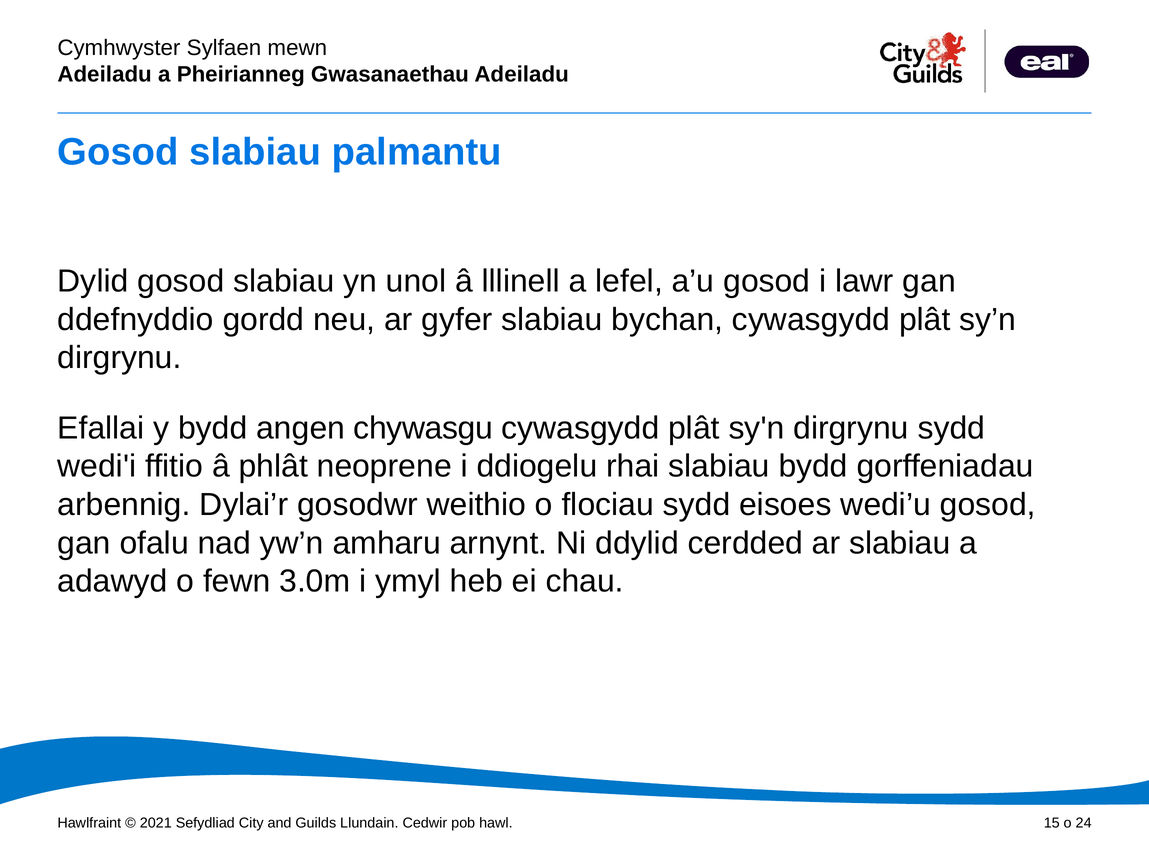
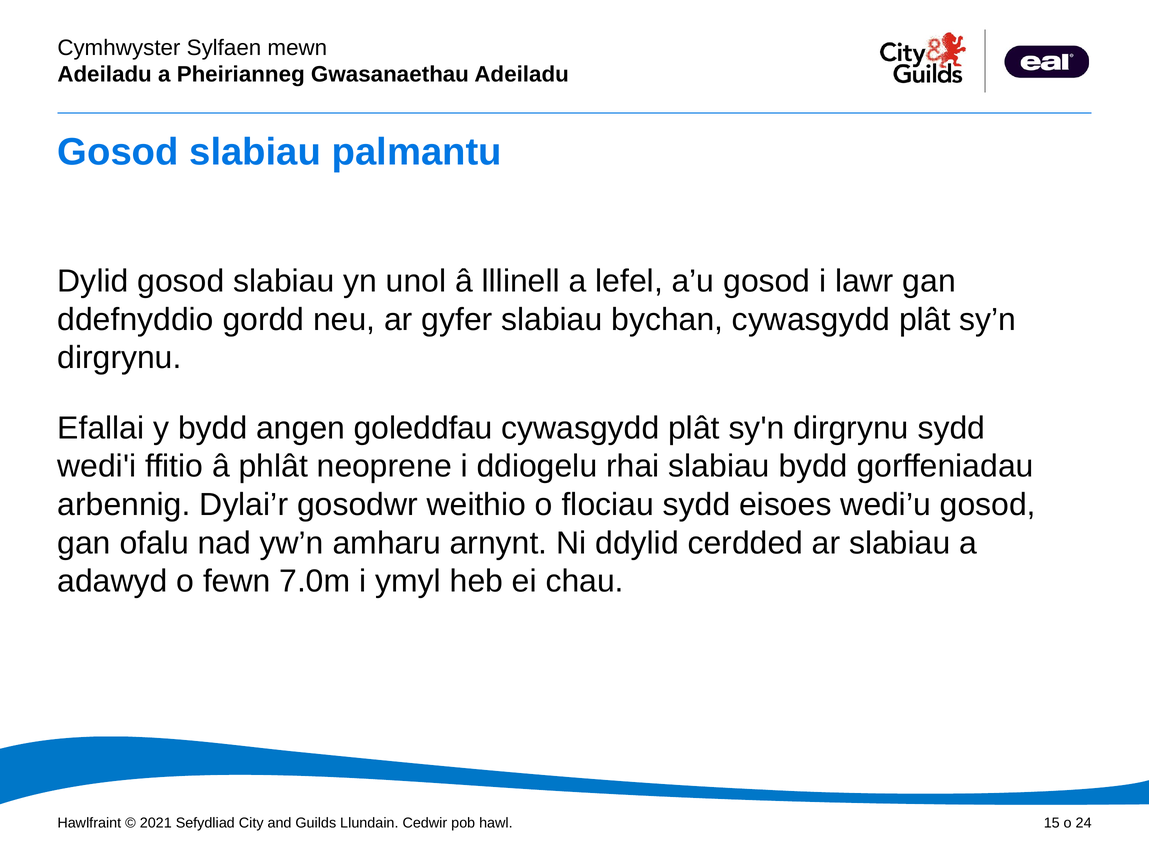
chywasgu: chywasgu -> goleddfau (423, 429)
3.0m: 3.0m -> 7.0m (315, 582)
